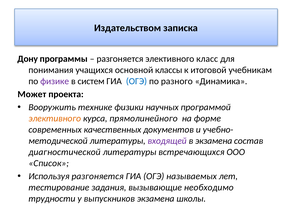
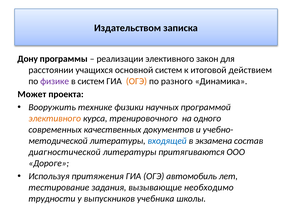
разгоняется: разгоняется -> реализации (120, 59)
класс: класс -> закон (207, 59)
понимания: понимания -> расстоянии (51, 70)
основной классы: классы -> систем (169, 70)
учебникам: учебникам -> действием (250, 70)
ОГЭ colour: blue -> orange (136, 81)
прямолинейного: прямолинейного -> тренировочного (144, 118)
форме: форме -> одного (207, 118)
входящей colour: purple -> blue (167, 141)
встречающихся: встречающихся -> притягиваются (191, 152)
Список: Список -> Дороге (49, 163)
Используя разгоняется: разгоняется -> притяжения (98, 176)
называемых: называемых -> автомобиль (192, 176)
выпускников экзамена: экзамена -> учебника (156, 199)
